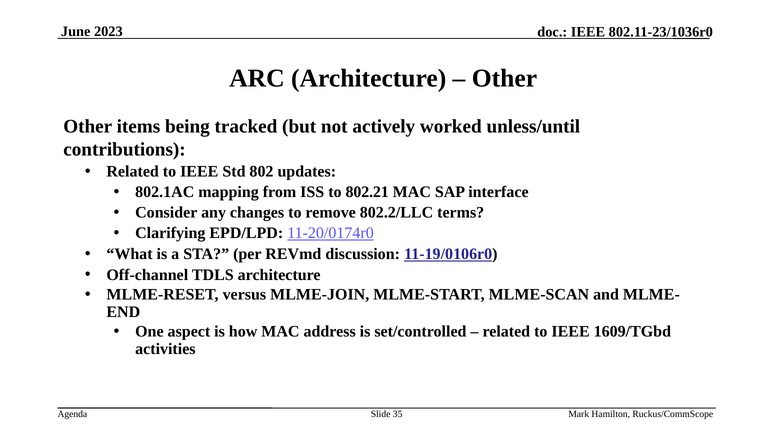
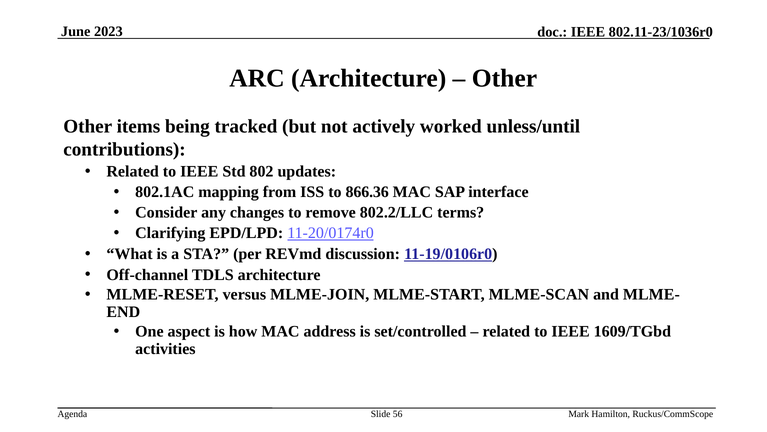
802.21: 802.21 -> 866.36 (367, 192)
35: 35 -> 56 (398, 414)
